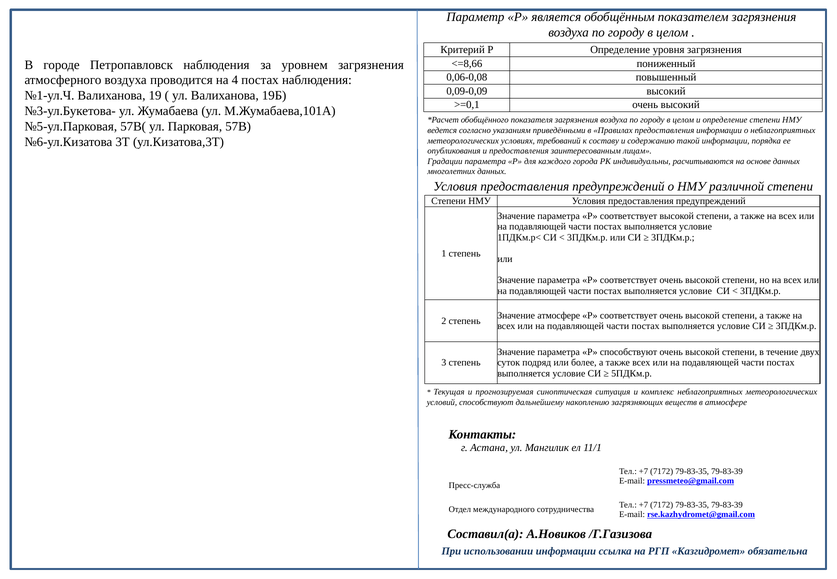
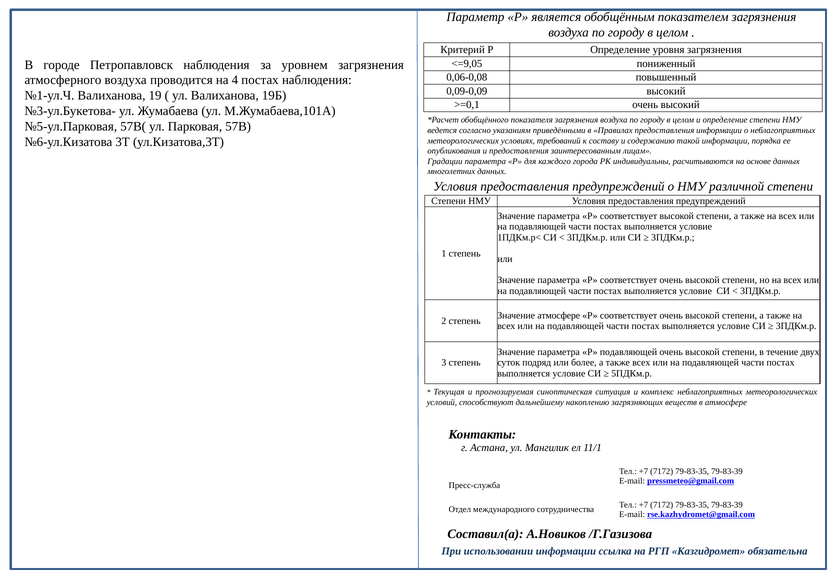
<=8,66: <=8,66 -> <=9,05 (467, 64)
Р способствуют: способствуют -> подавляющей (629, 352)
